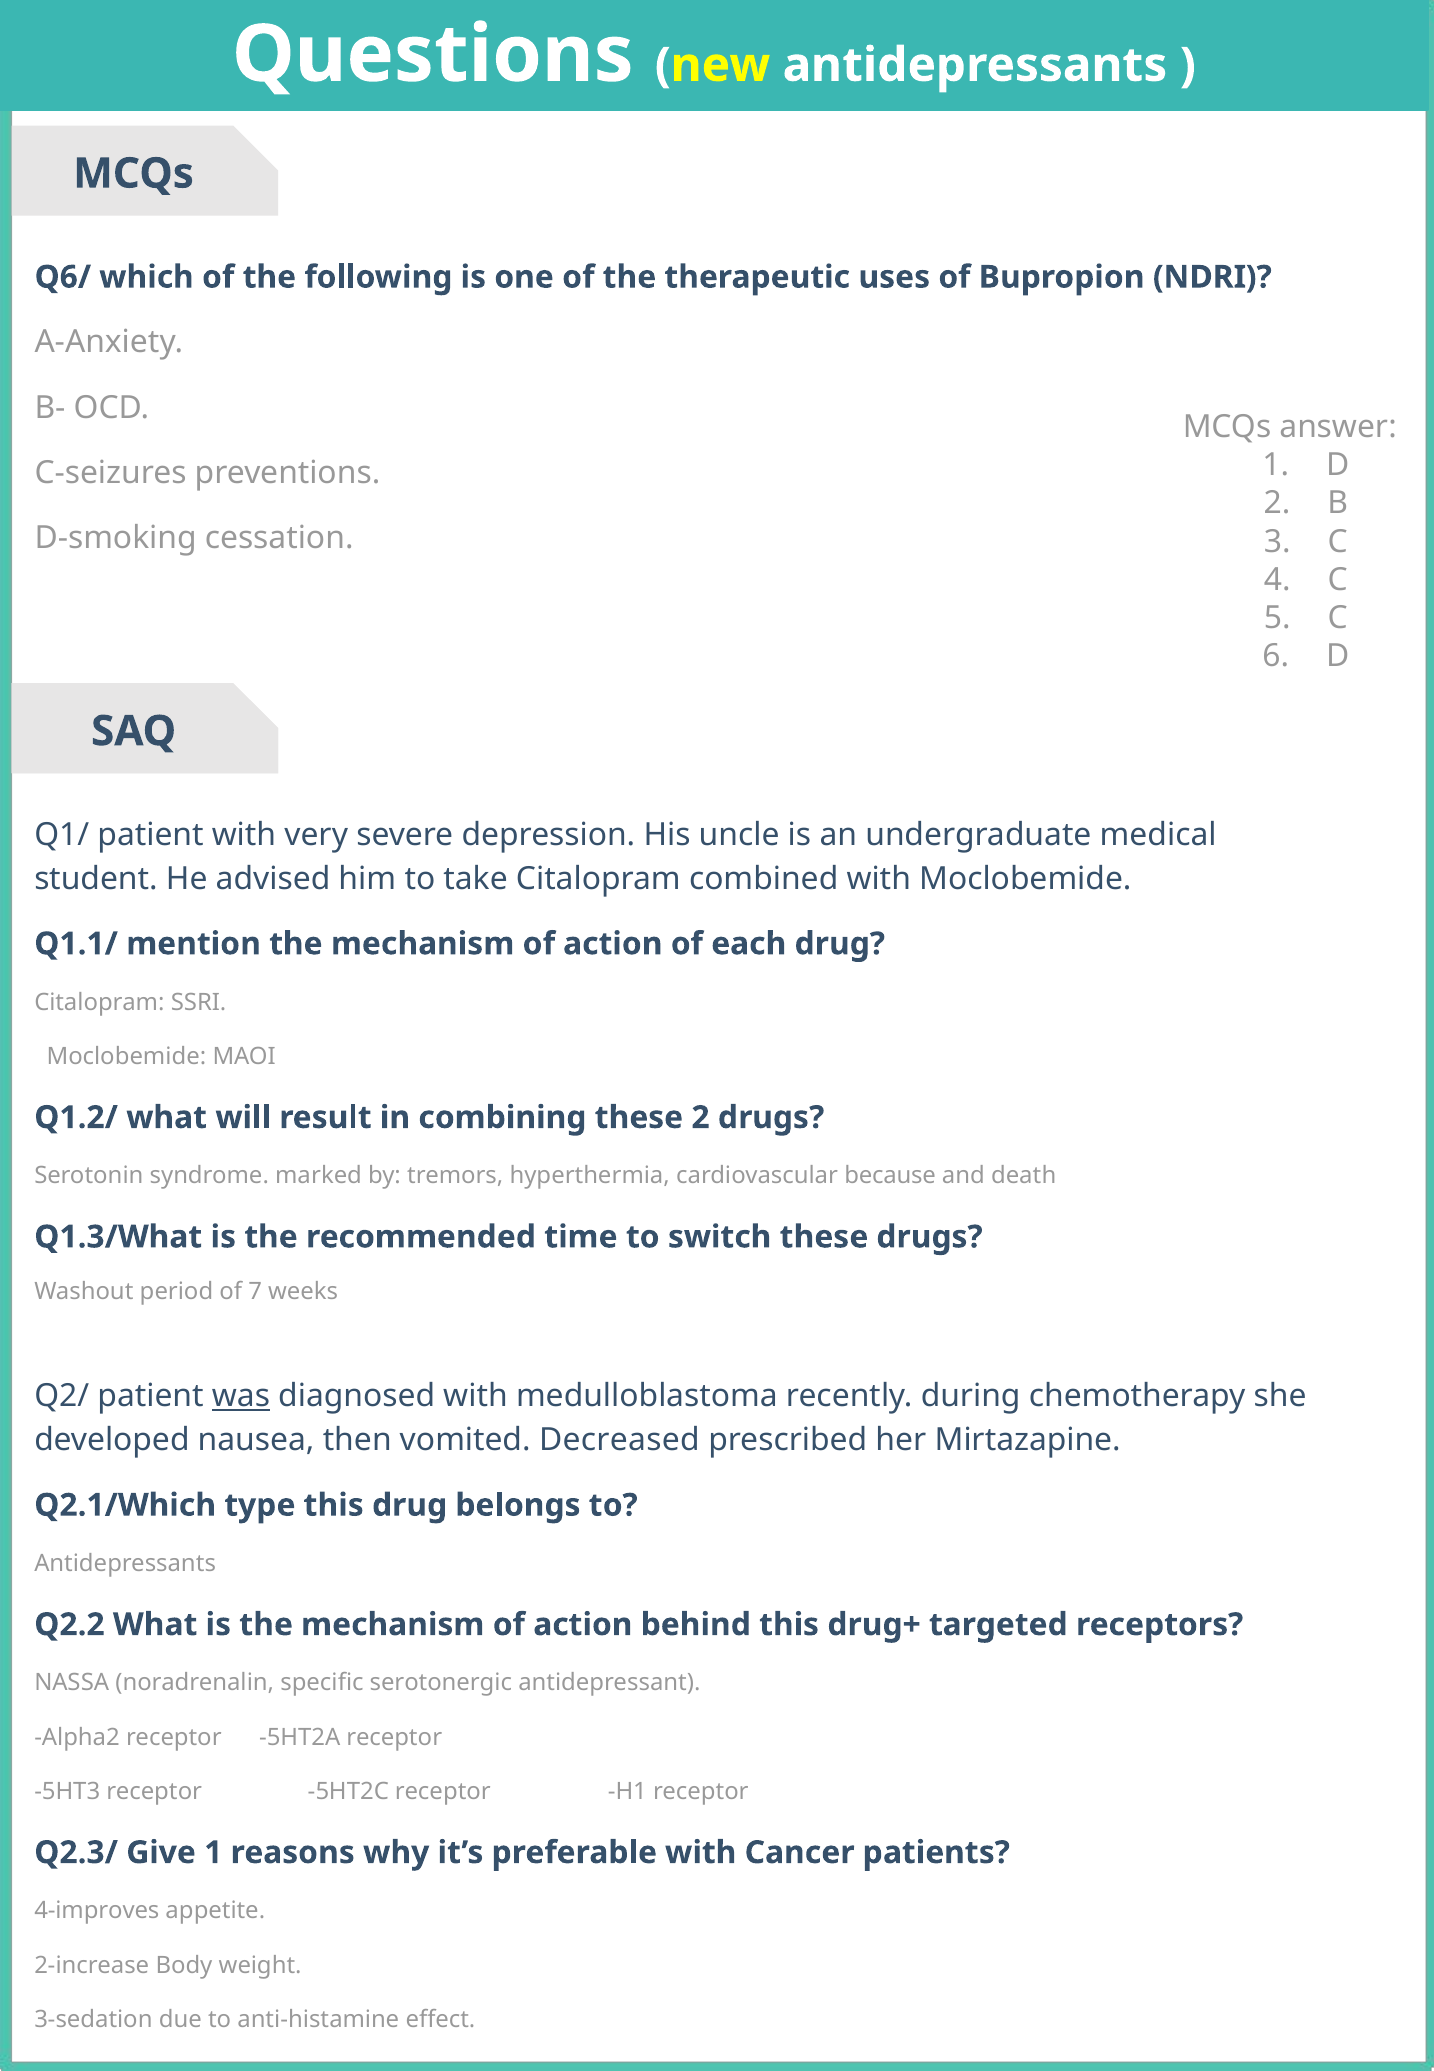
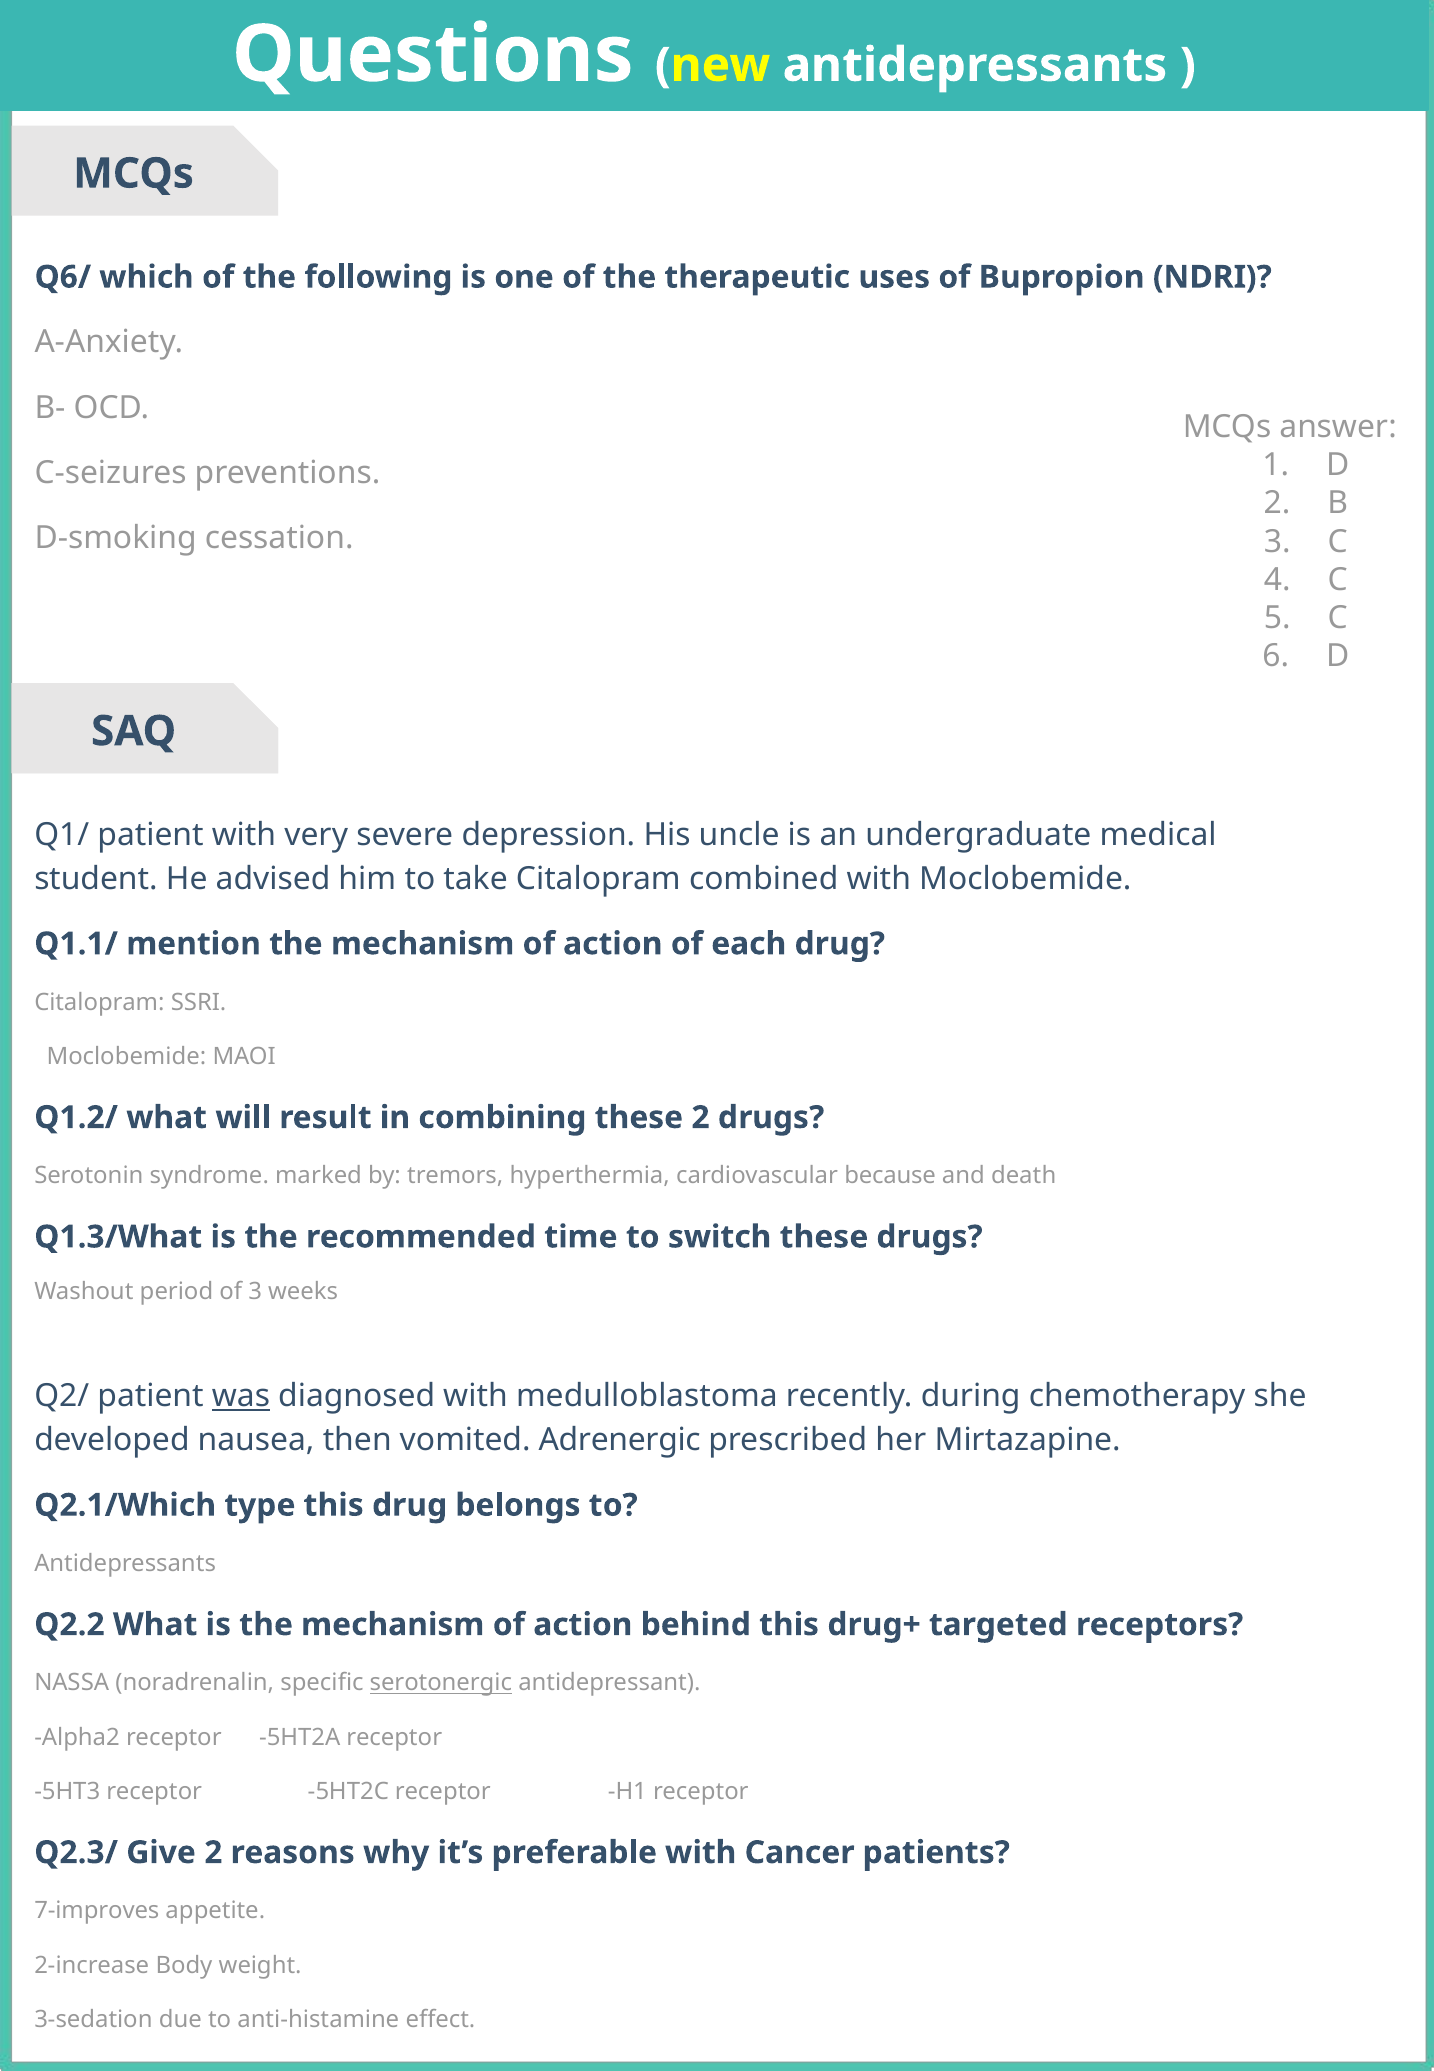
of 7: 7 -> 3 (255, 1291)
Decreased: Decreased -> Adrenergic (620, 1440)
serotonergic underline: none -> present (441, 1683)
Give 1: 1 -> 2 (213, 1853)
4-improves: 4-improves -> 7-improves (97, 1911)
